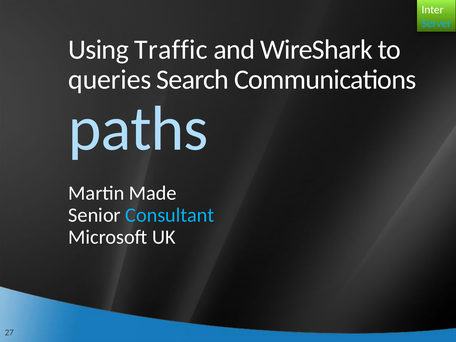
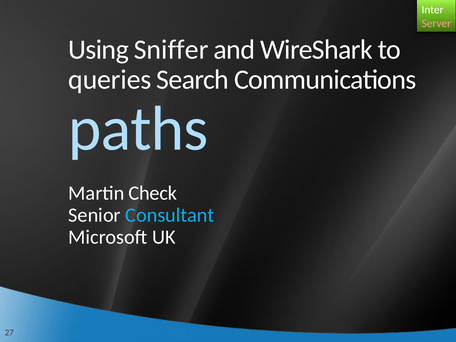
Server colour: light blue -> pink (436, 24)
Traffic: Traffic -> Sniffer (171, 50)
Made: Made -> Check (153, 193)
